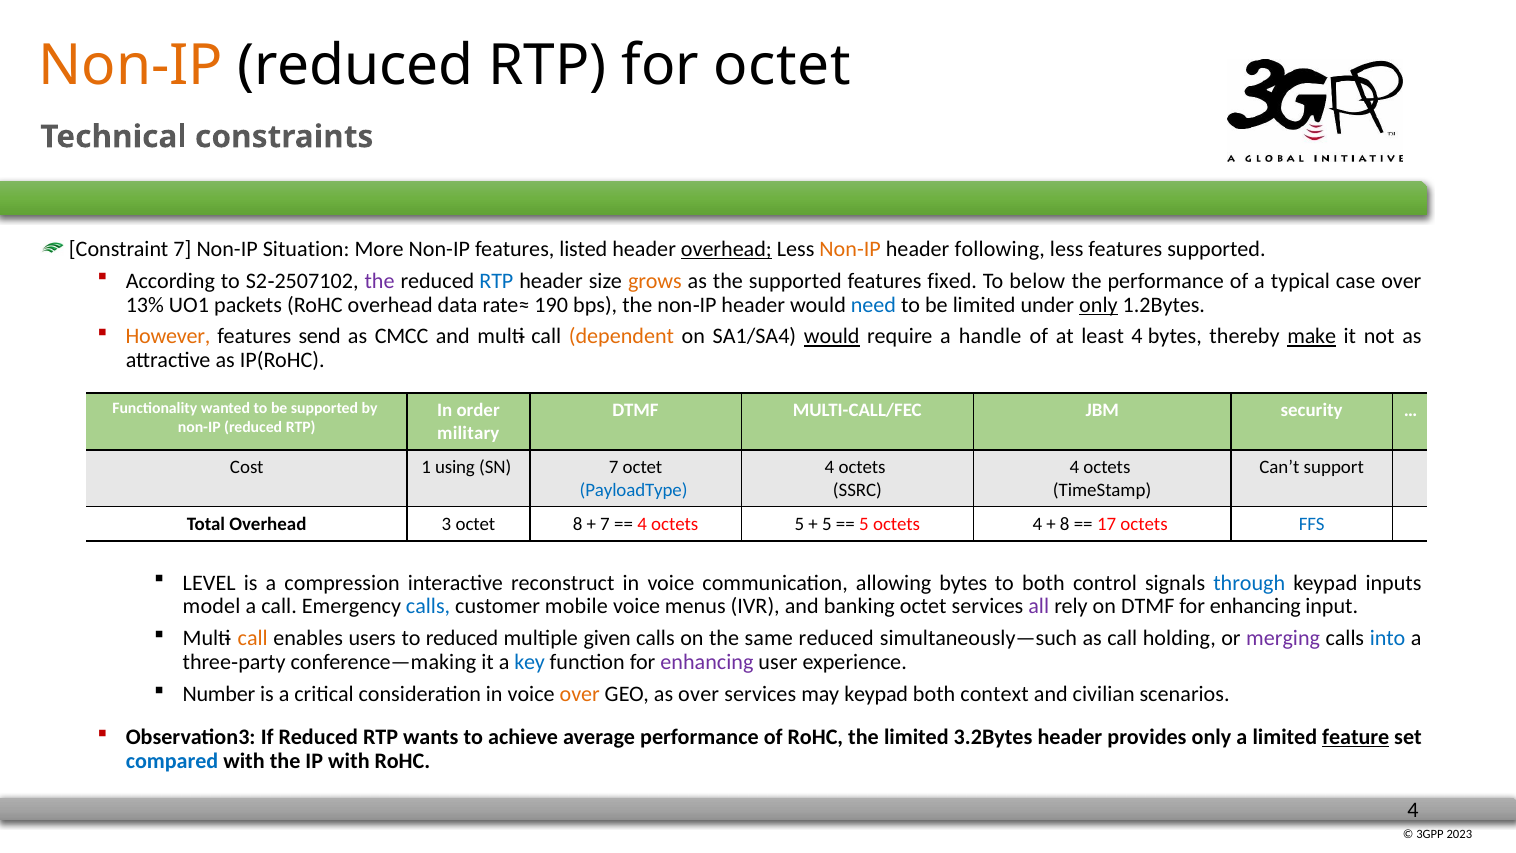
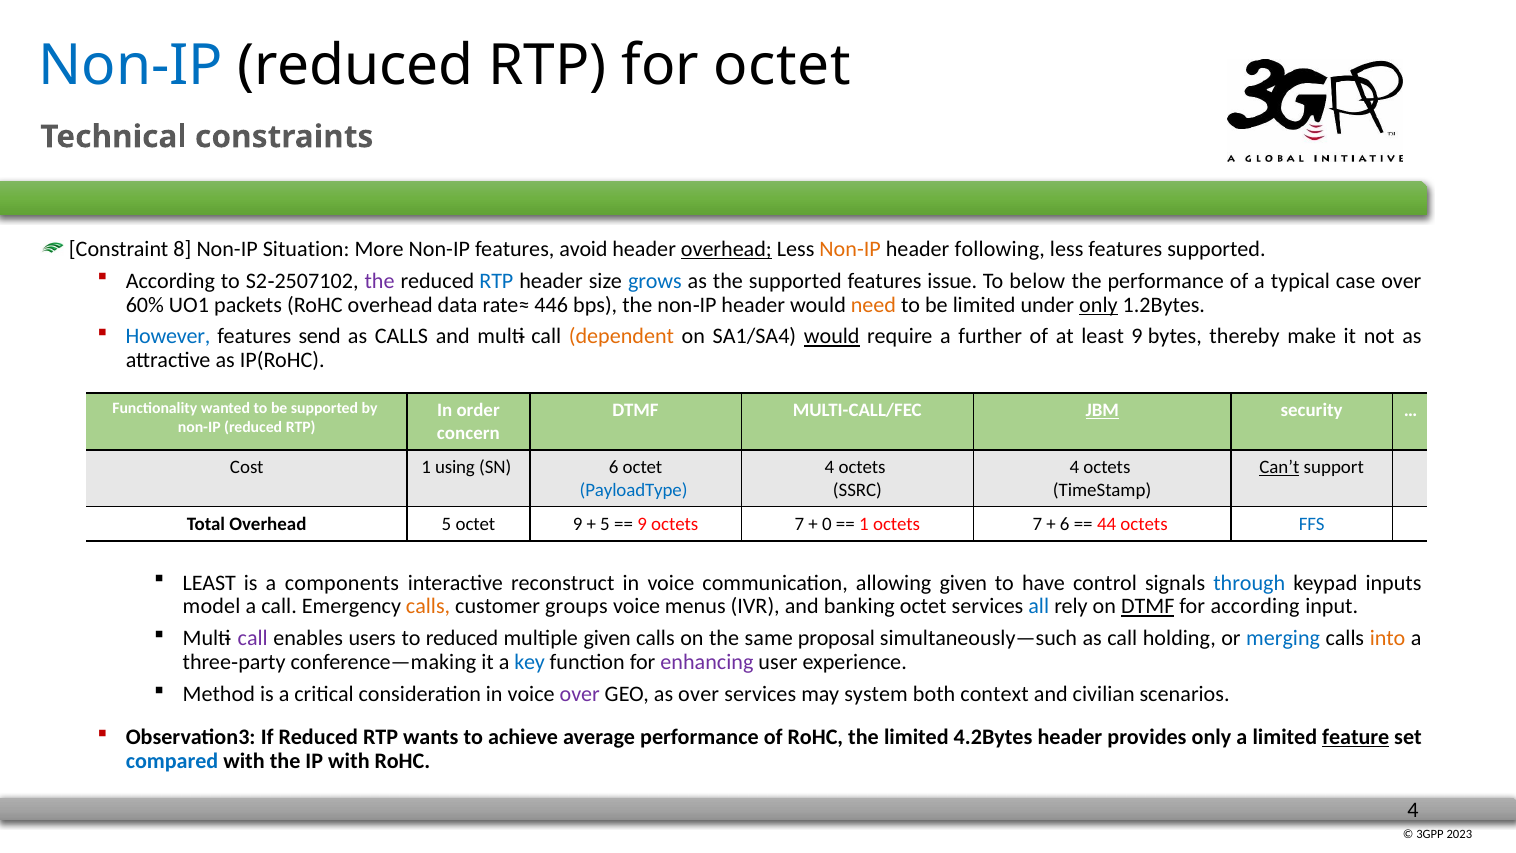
Non-IP colour: orange -> blue (131, 66)
Constraint 7: 7 -> 8 (182, 249)
listed: listed -> avoid (583, 249)
grows colour: orange -> blue (655, 281)
fixed: fixed -> issue (952, 281)
13%: 13% -> 60% (145, 305)
190: 190 -> 446 (551, 305)
need colour: blue -> orange (873, 305)
However colour: orange -> blue (168, 336)
as CMCC: CMCC -> CALLS (401, 336)
handle: handle -> further (990, 336)
least 4: 4 -> 9 (1137, 336)
make underline: present -> none (1312, 336)
JBM underline: none -> present (1102, 410)
military: military -> concern (468, 433)
SN 7: 7 -> 6 (614, 467)
Can’t underline: none -> present (1279, 467)
Overhead 3: 3 -> 5 (447, 524)
octet 8: 8 -> 9 (578, 524)
7: 7 -> 5 (605, 524)
4: 4 -> 9 (642, 524)
5: 5 -> 7 (799, 524)
5: 5 -> 0 (827, 524)
5: 5 -> 1 (864, 524)
4: 4 -> 7 (1037, 524)
8: 8 -> 6 (1065, 524)
17: 17 -> 44 (1107, 524)
LEVEL: LEVEL -> LEAST (209, 583)
compression: compression -> components (342, 583)
allowing bytes: bytes -> given (963, 583)
to both: both -> have (1044, 583)
calls colour: blue -> orange (428, 606)
mobile: mobile -> groups (576, 606)
all colour: purple -> blue (1039, 606)
DTMF underline: none -> present (1148, 606)
enhancing: enhancing -> according (1255, 606)
call colour: orange -> purple (253, 638)
same reduced: reduced -> proposal (836, 638)
merging colour: purple -> blue (1283, 638)
into colour: blue -> orange (1388, 638)
Number: Number -> Method (219, 694)
over colour: orange -> purple (580, 694)
may keypad: keypad -> system (876, 694)
3.2Bytes: 3.2Bytes -> 4.2Bytes (993, 737)
